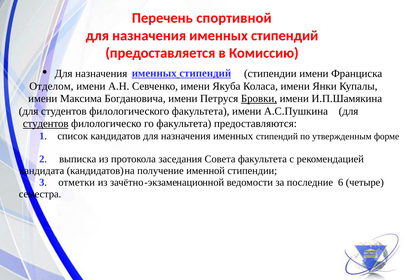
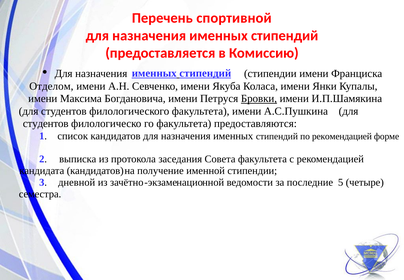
студентов underline: present -> none (46, 124)
по утвержденным: утвержденным -> рекомендацией (342, 136)
отметки: отметки -> дневной (77, 182)
6: 6 -> 5 (341, 182)
